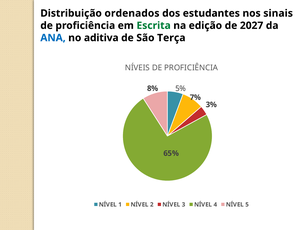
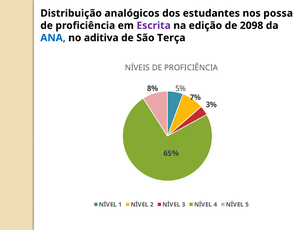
ordenados: ordenados -> analógicos (132, 13)
sinais: sinais -> possa (278, 13)
Escrita colour: green -> purple (154, 25)
2027: 2027 -> 2098 (252, 25)
